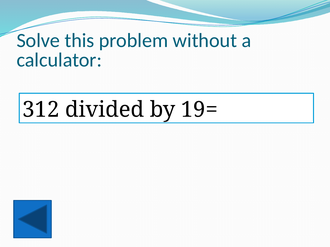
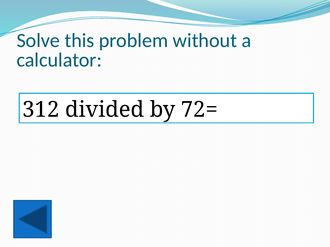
19=: 19= -> 72= (199, 110)
